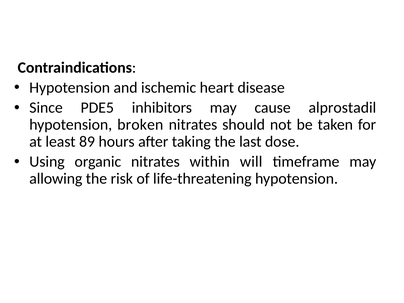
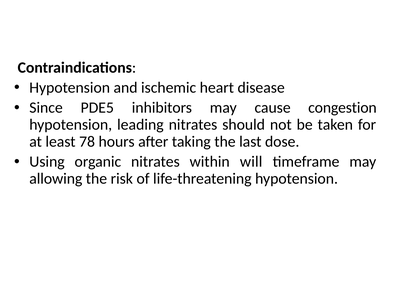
alprostadil: alprostadil -> congestion (342, 108)
broken: broken -> leading (140, 125)
89: 89 -> 78 (87, 142)
